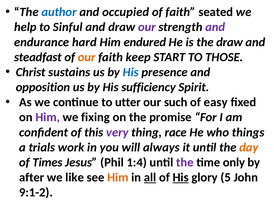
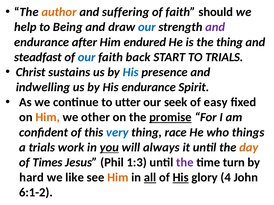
author colour: blue -> orange (59, 12)
occupied: occupied -> suffering (126, 12)
seated: seated -> should (216, 12)
Sinful: Sinful -> Being (68, 27)
our colour: purple -> blue (147, 27)
hard: hard -> after (84, 42)
the draw: draw -> thing (230, 42)
our colour: orange -> blue (87, 57)
keep: keep -> back (138, 57)
TO THOSE: THOSE -> TRIALS (224, 57)
opposition: opposition -> indwelling (43, 87)
His sufficiency: sufficiency -> endurance (149, 87)
such: such -> seek (176, 102)
Him colour: purple -> orange (48, 118)
fixing: fixing -> other (96, 118)
promise underline: none -> present (170, 118)
very colour: purple -> blue (117, 133)
you underline: none -> present (109, 148)
1:4: 1:4 -> 1:3 (137, 163)
only: only -> turn (234, 163)
after: after -> hard (32, 178)
5: 5 -> 4 (226, 178)
9:1-2: 9:1-2 -> 6:1-2 (36, 193)
